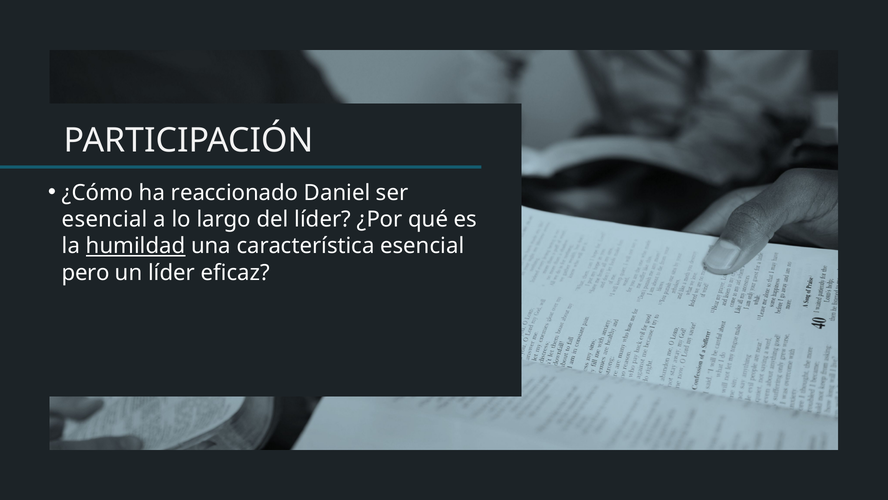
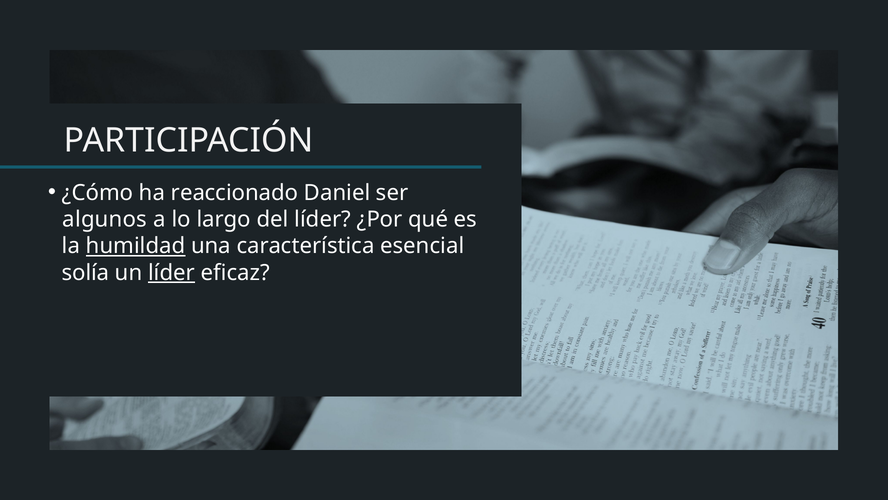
esencial: esencial -> algunos (105, 219)
pero: pero -> solía (86, 272)
líder underline: none -> present (172, 272)
